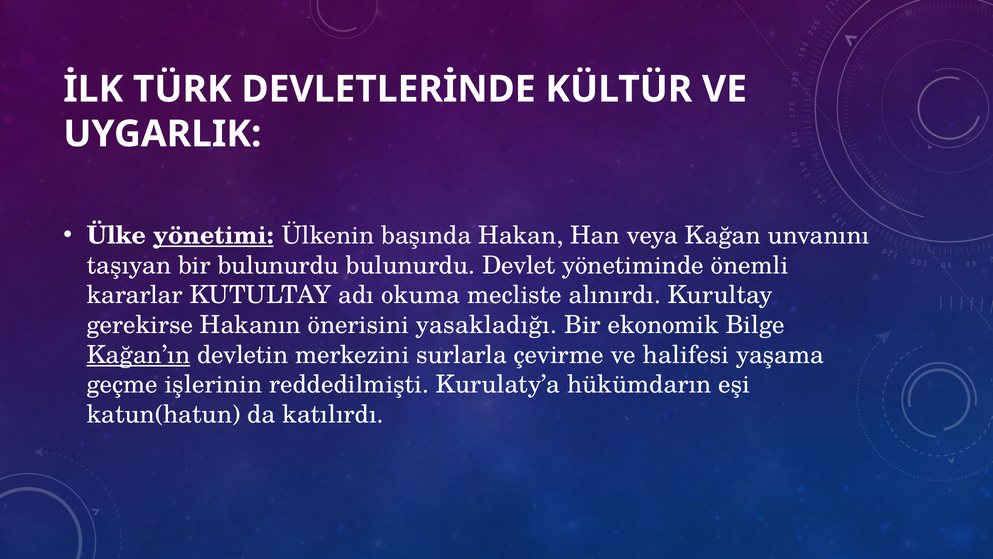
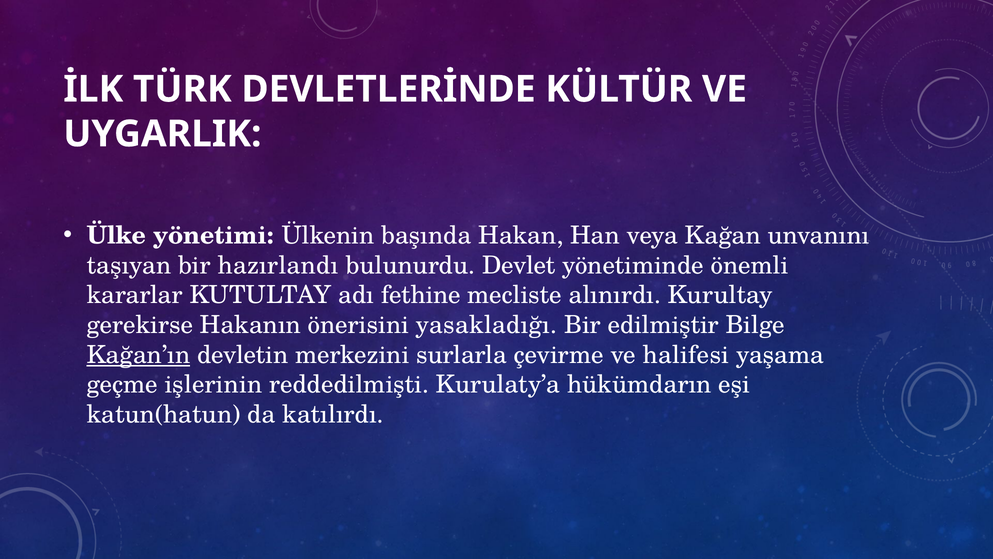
yönetimi underline: present -> none (213, 235)
bir bulunurdu: bulunurdu -> hazırlandı (278, 265)
okuma: okuma -> fethine (421, 295)
ekonomik: ekonomik -> edilmiştir (663, 325)
